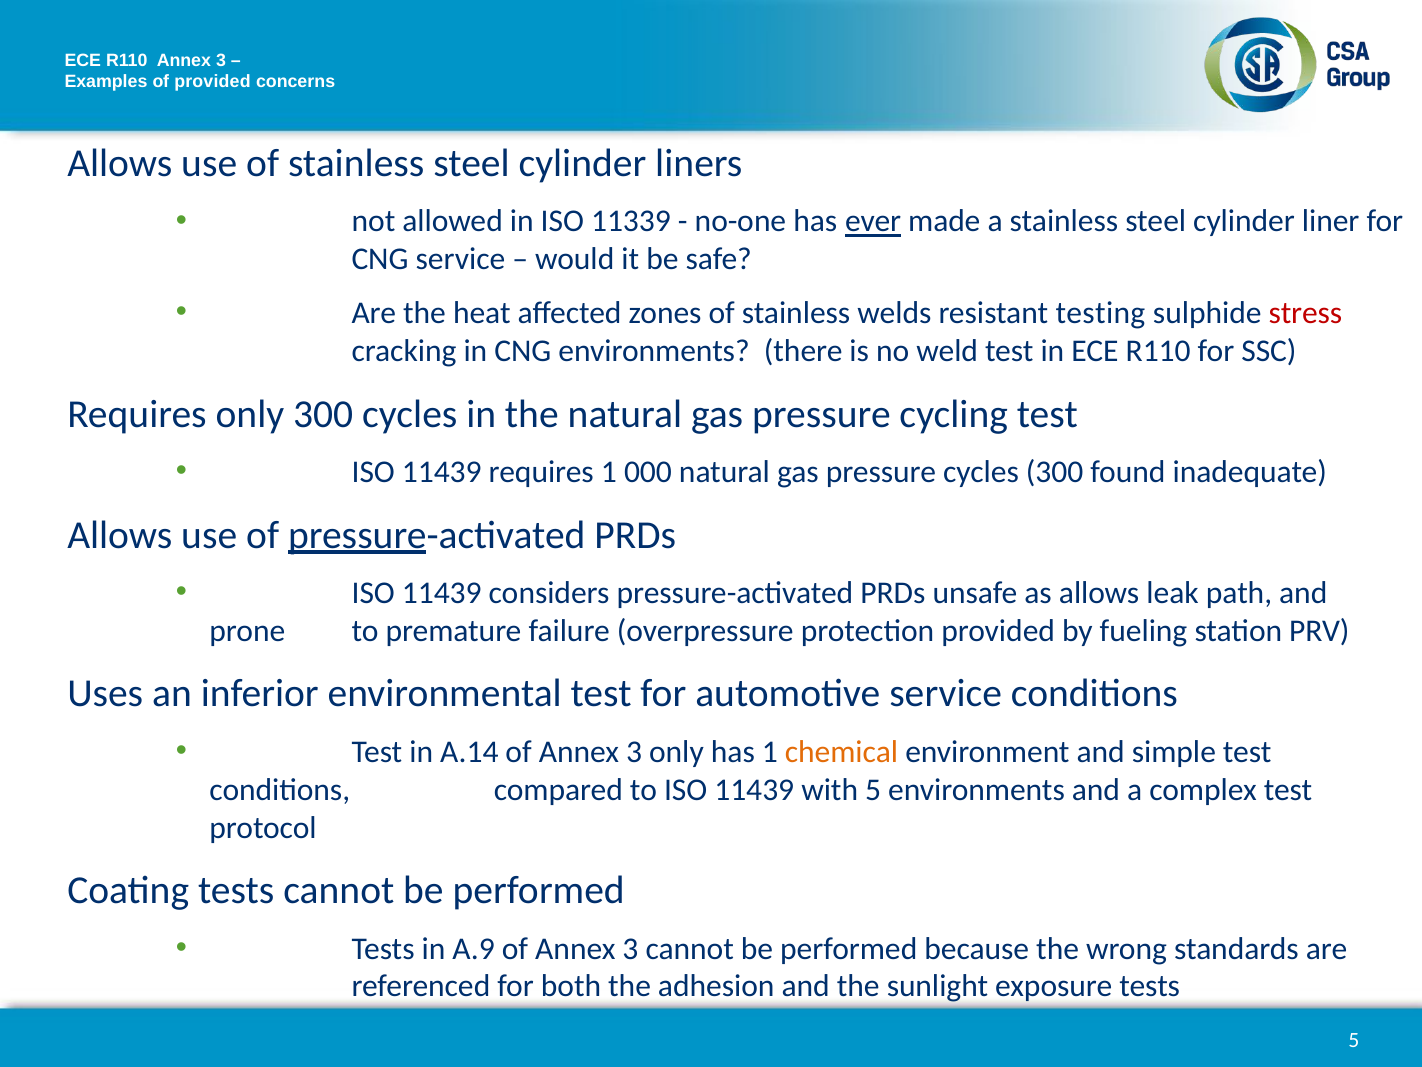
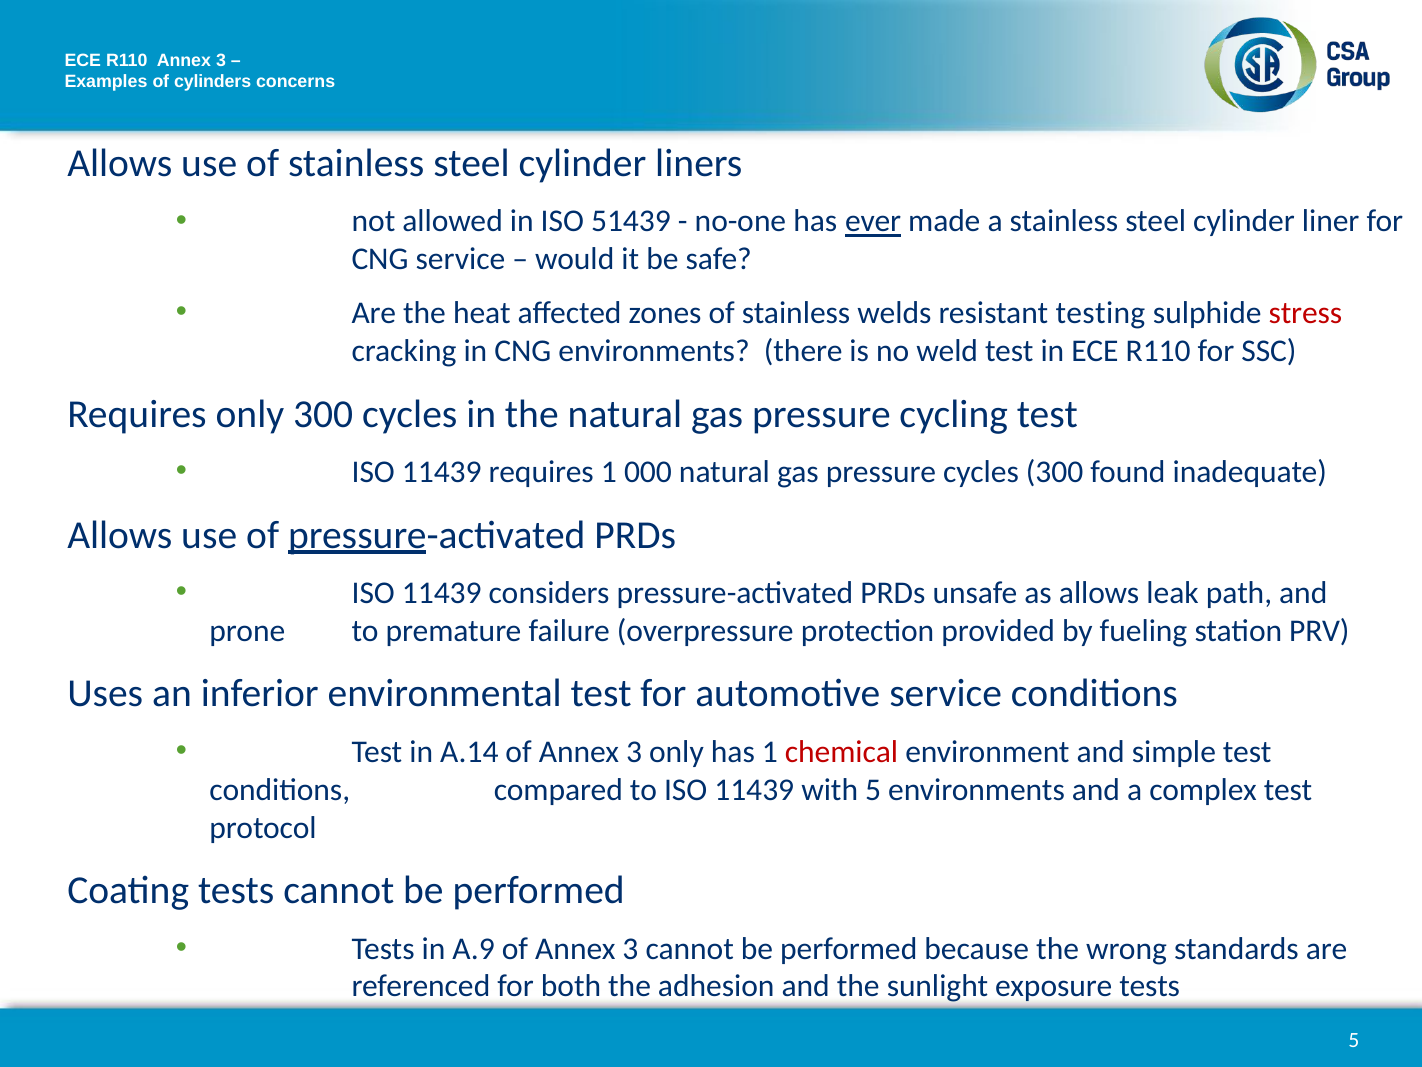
of provided: provided -> cylinders (213, 82)
11339: 11339 -> 51439 (631, 221)
chemical colour: orange -> red (842, 751)
